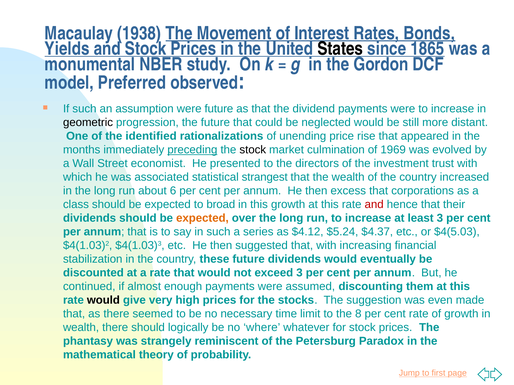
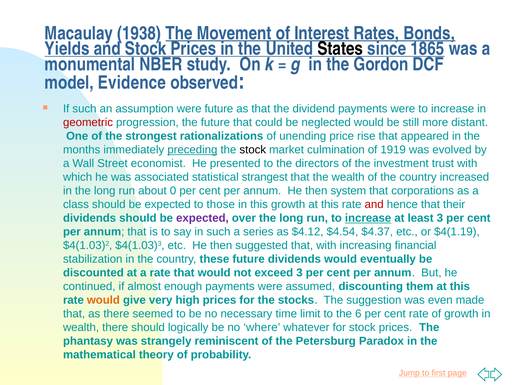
Preferred: Preferred -> Evidence (132, 83)
geometric colour: black -> red (88, 122)
identified: identified -> strongest (151, 136)
1969: 1969 -> 1919 (393, 150)
6: 6 -> 0 (173, 191)
excess: excess -> system (348, 191)
broad: broad -> those (221, 205)
expected colour: orange -> purple (202, 218)
increase underline: none -> present (368, 218)
$5.24: $5.24 -> $4.54 (342, 232)
$4(5.03: $4(5.03 -> $4(1.19 (457, 232)
would colour: black -> orange (103, 301)
8: 8 -> 6 (358, 314)
